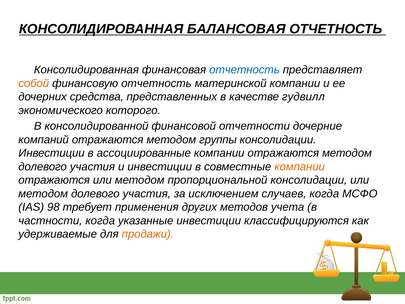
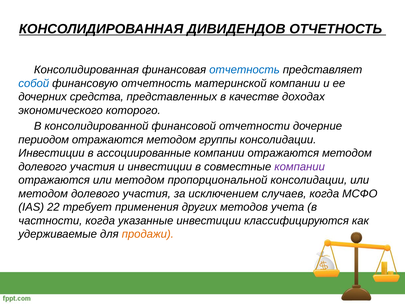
БАЛАНСОВАЯ: БАЛАНСОВАЯ -> ДИВИДЕНДОВ (236, 29)
собой colour: orange -> blue (34, 83)
гудвилл: гудвилл -> доходах (303, 97)
компаний: компаний -> периодом (44, 140)
компании colour: orange -> purple (300, 167)
98: 98 -> 22 (53, 207)
